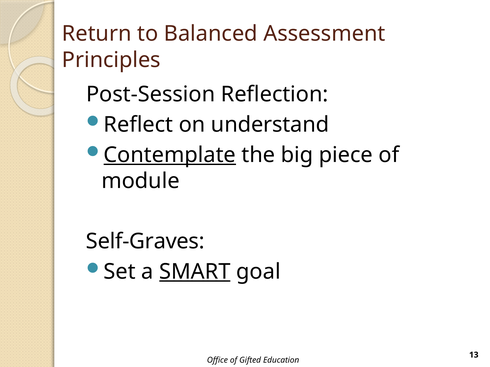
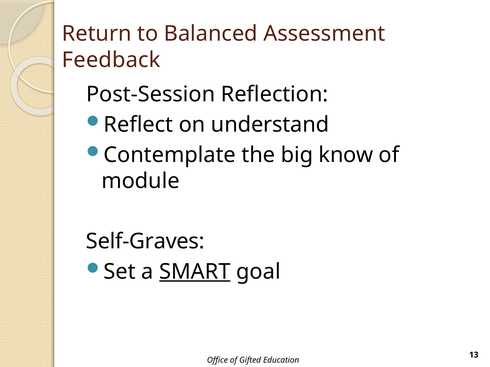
Principles: Principles -> Feedback (111, 60)
Contemplate underline: present -> none (170, 155)
piece: piece -> know (346, 155)
